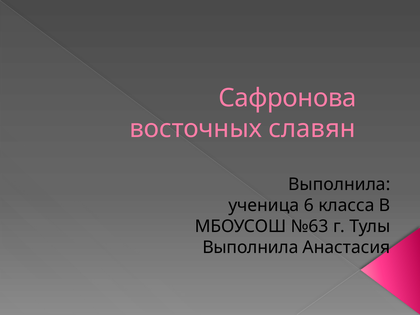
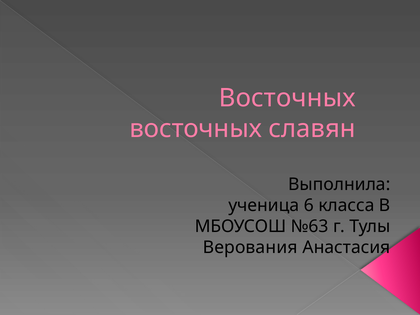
Сафронова: Сафронова -> Восточных (287, 98)
Выполнила: Выполнила -> Верования (250, 247)
